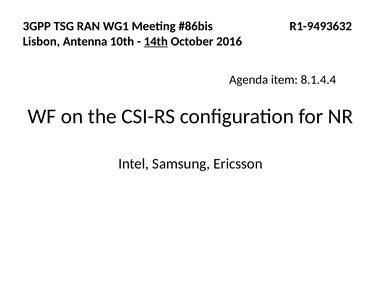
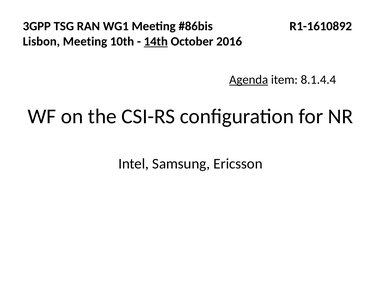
R1-9493632: R1-9493632 -> R1-1610892 (321, 26)
Lisbon Antenna: Antenna -> Meeting (85, 41)
Agenda underline: none -> present (249, 80)
